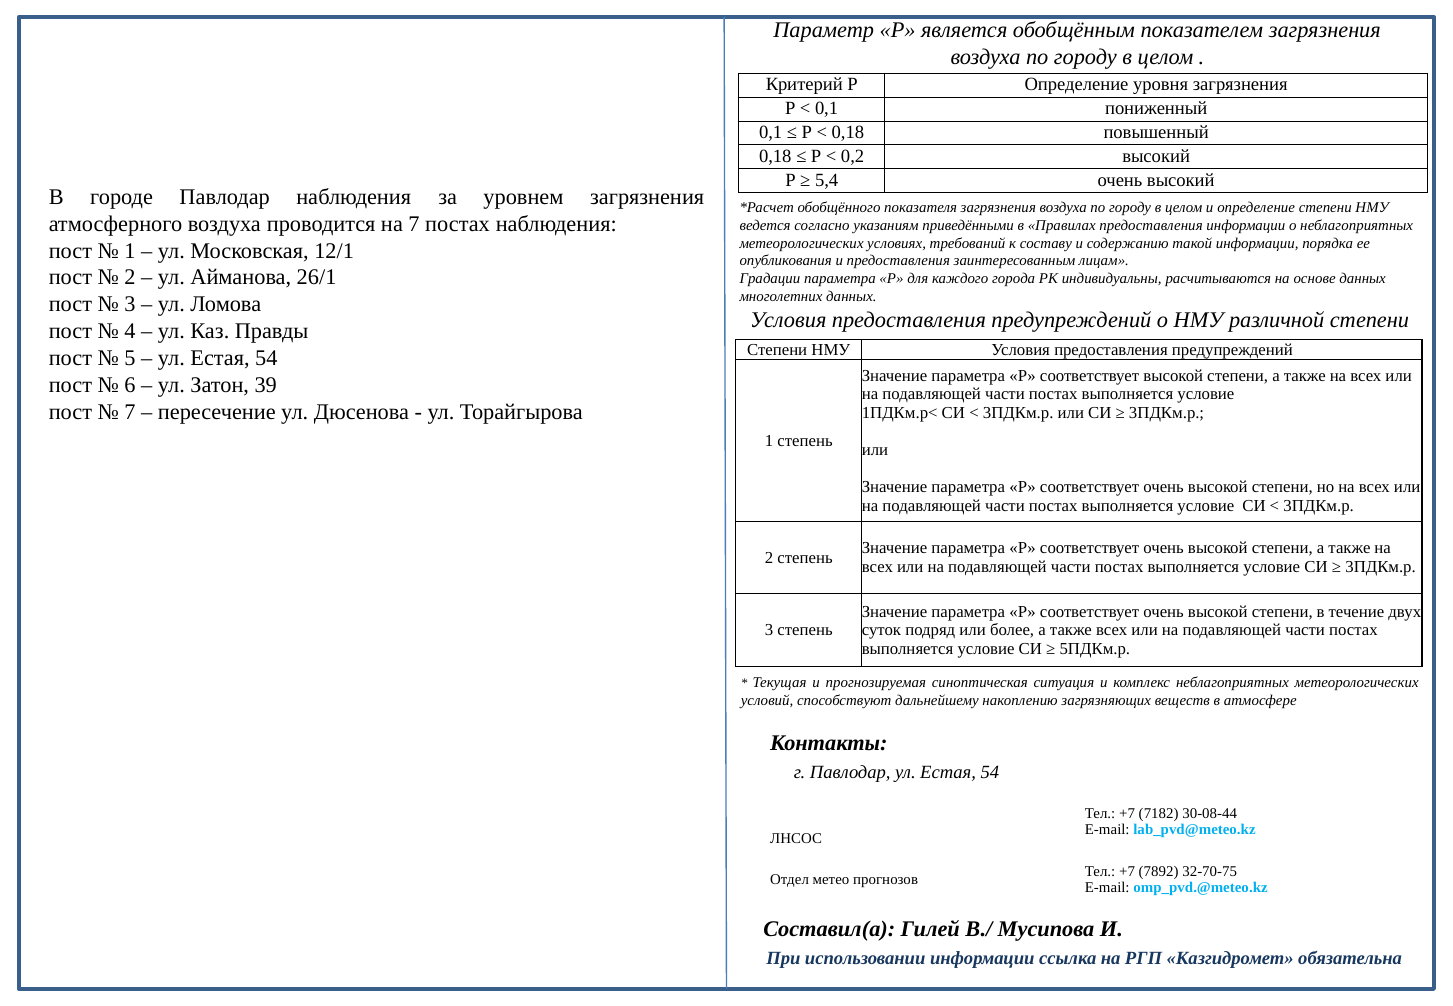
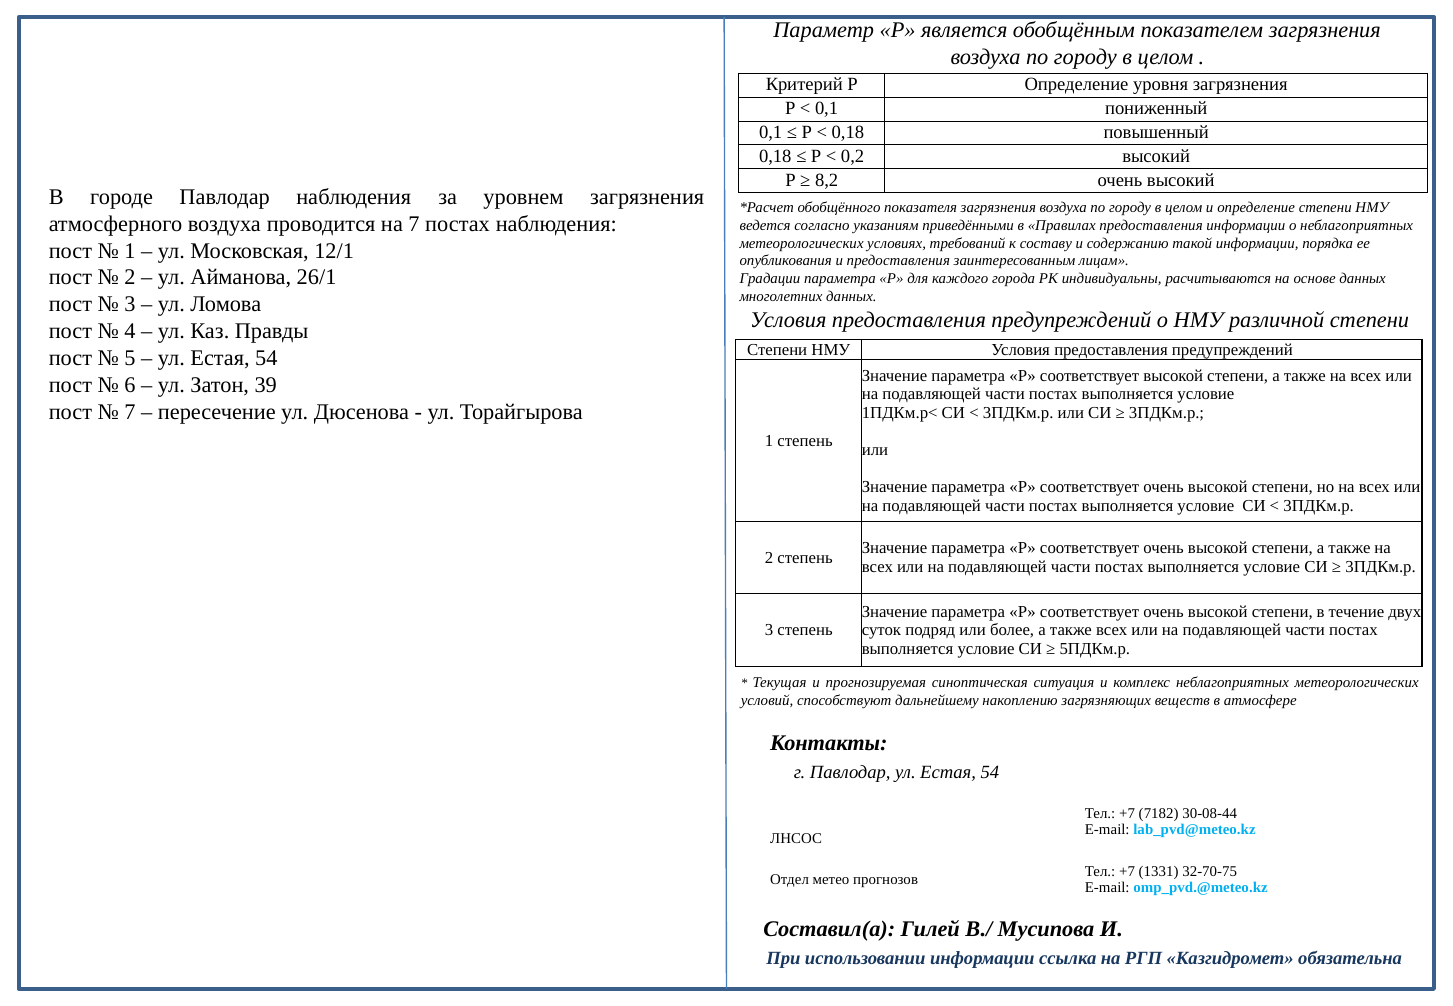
5,4: 5,4 -> 8,2 (827, 181)
7892: 7892 -> 1331 (1159, 871)
